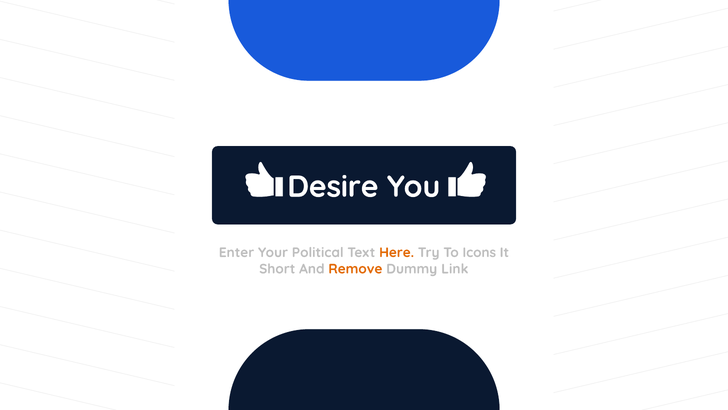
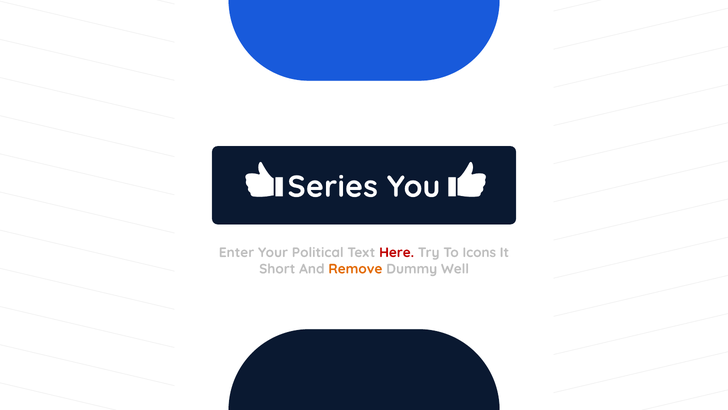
Desire: Desire -> Series (333, 187)
Here colour: orange -> red (397, 252)
Link: Link -> Well (455, 269)
